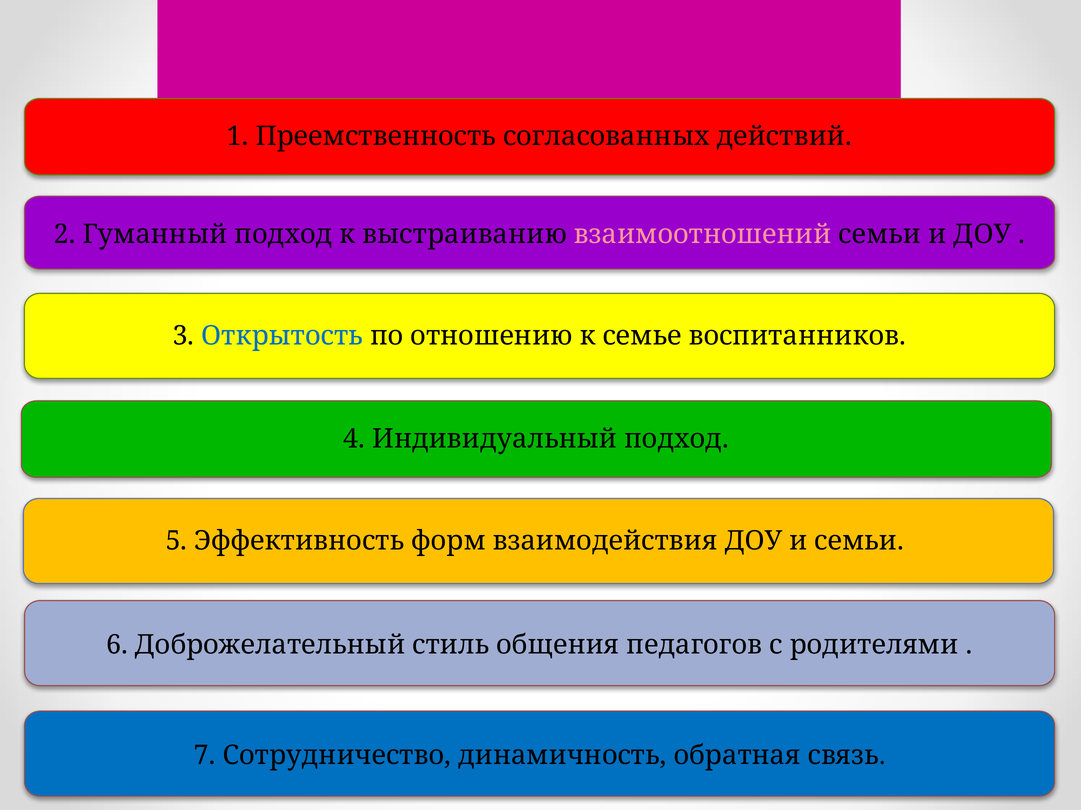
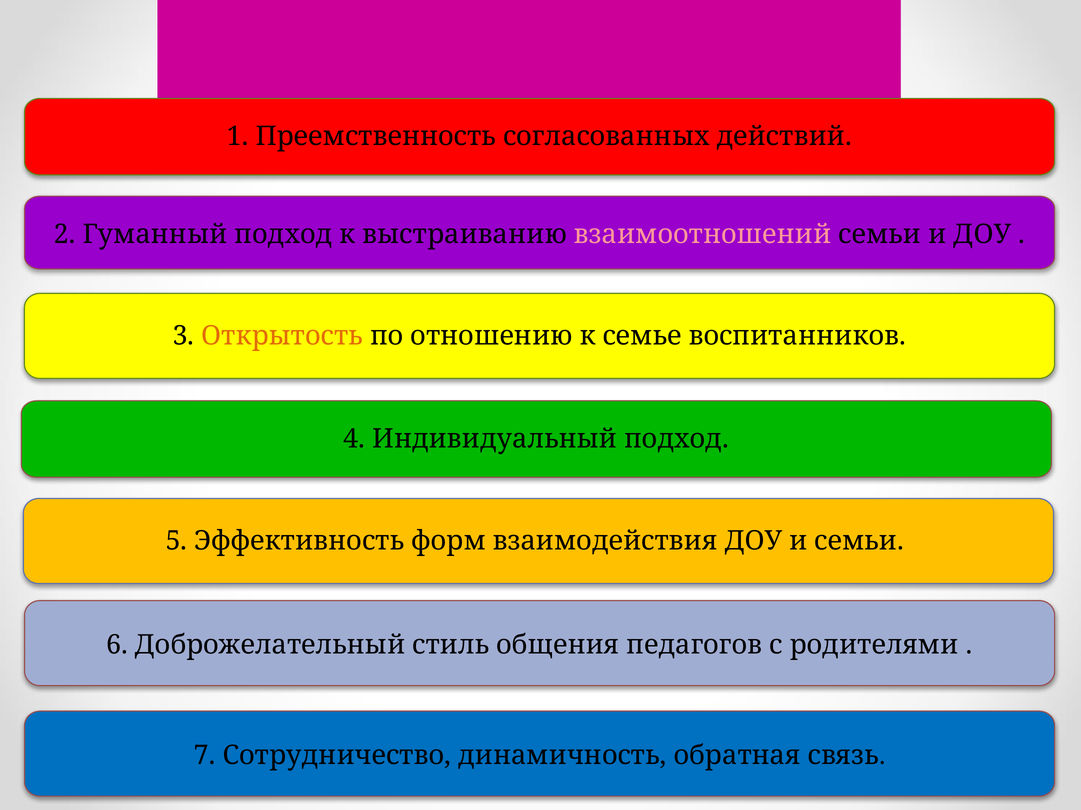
Открытость colour: blue -> orange (282, 336)
